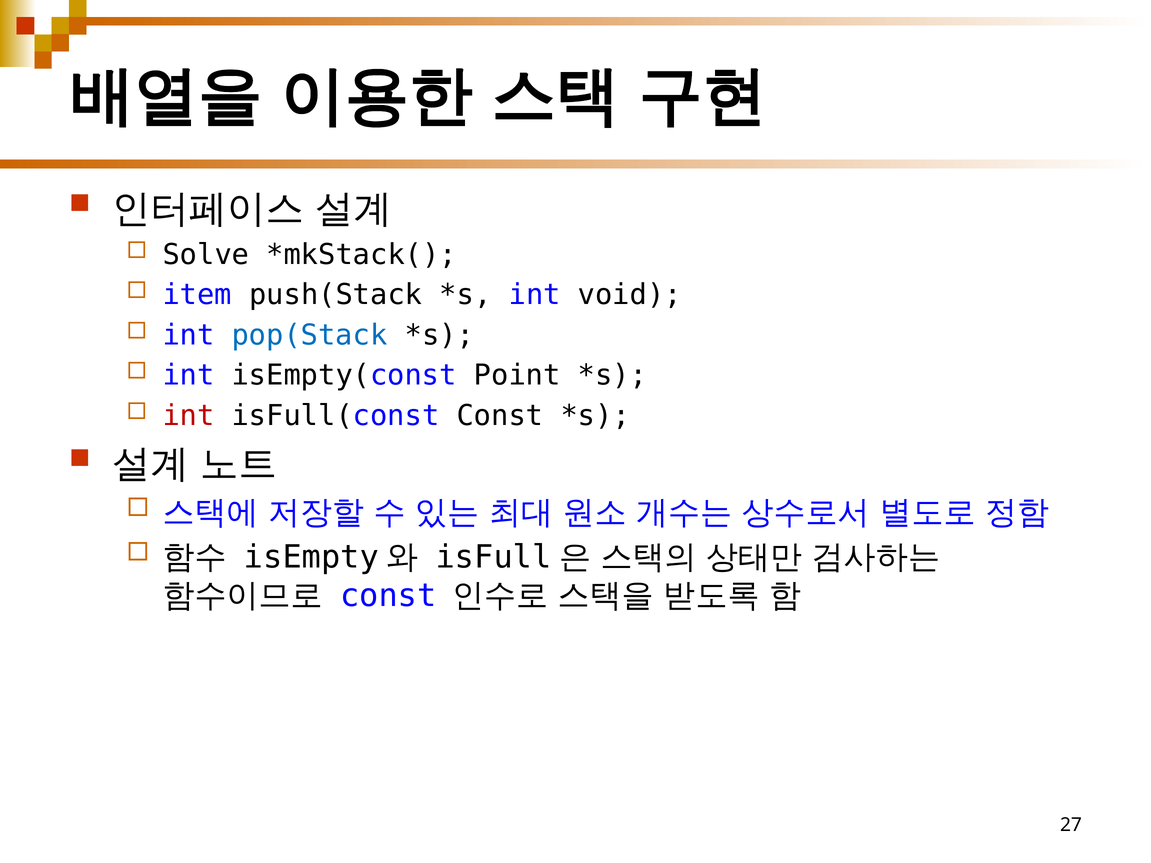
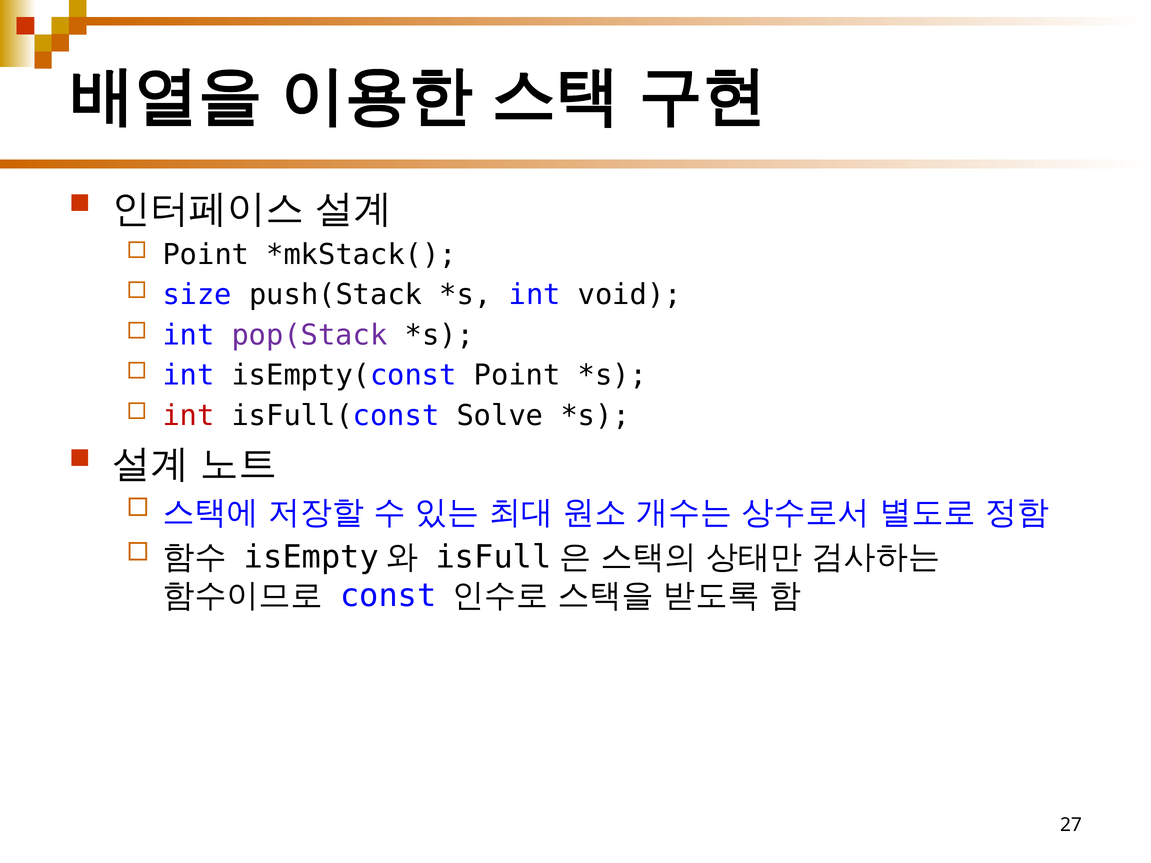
Solve: Solve -> Point (206, 255)
item: item -> size (197, 295)
pop(Stack colour: blue -> purple (310, 335)
isFull(const Const: Const -> Solve (500, 416)
